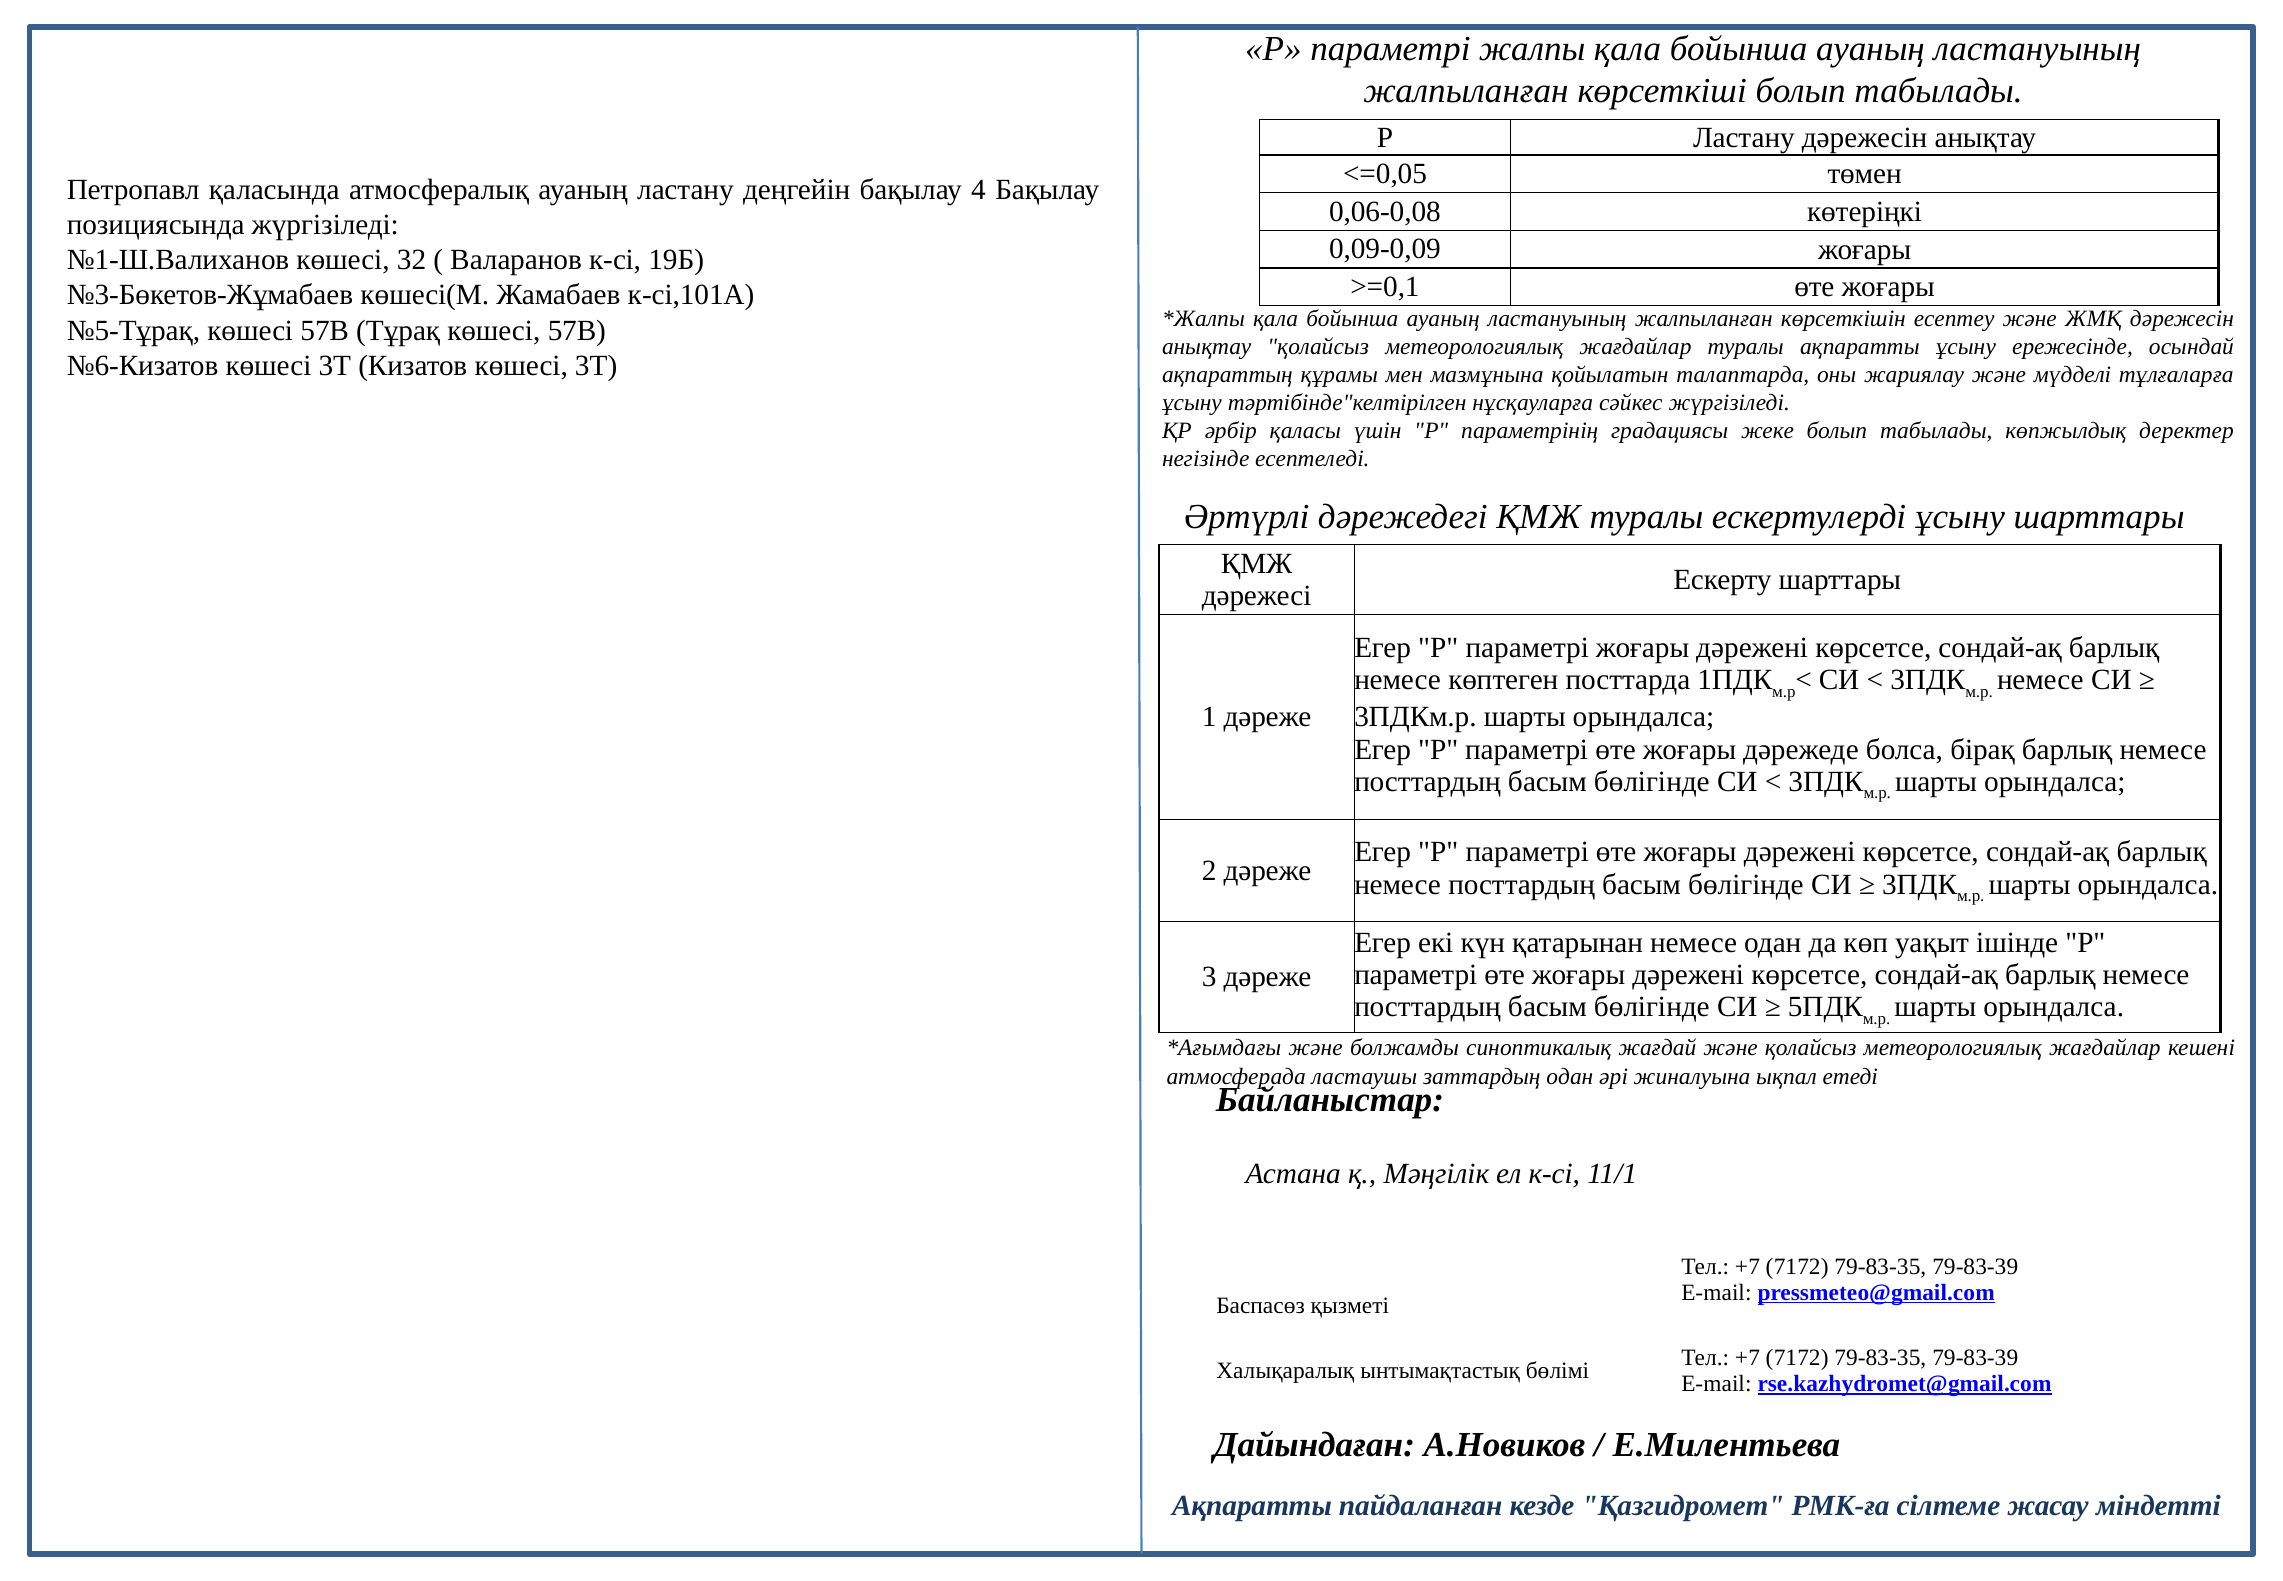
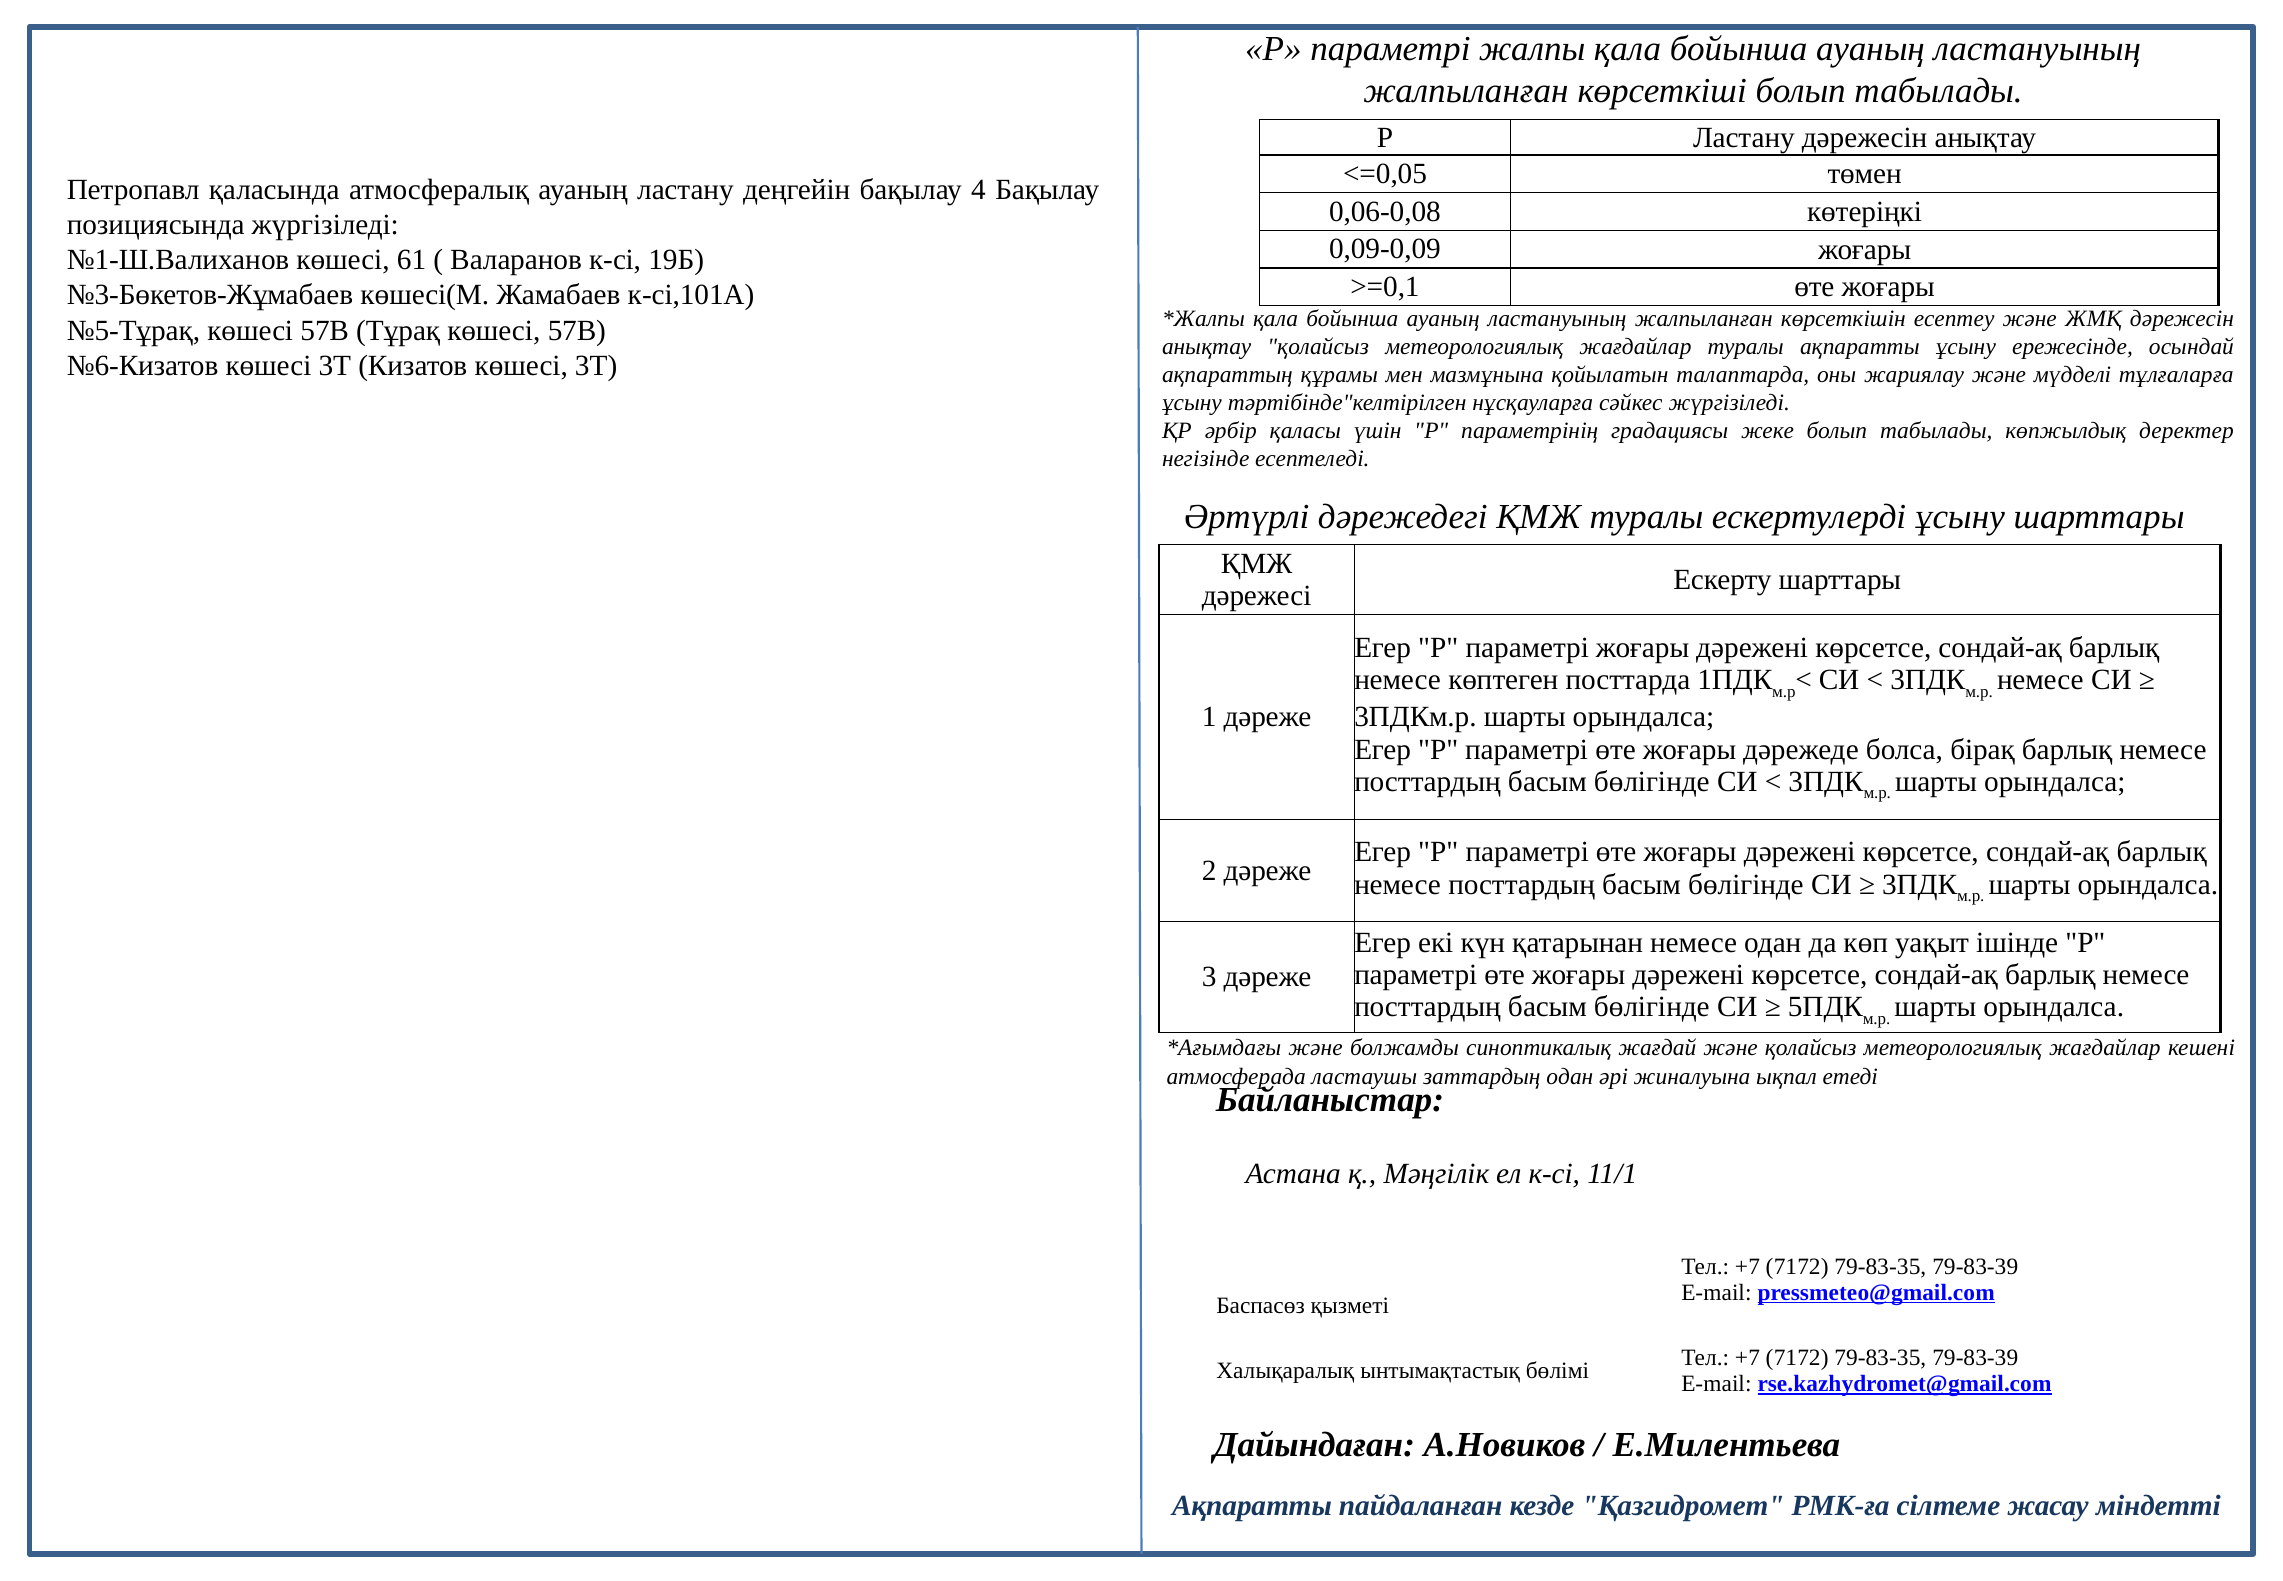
32: 32 -> 61 (412, 260)
